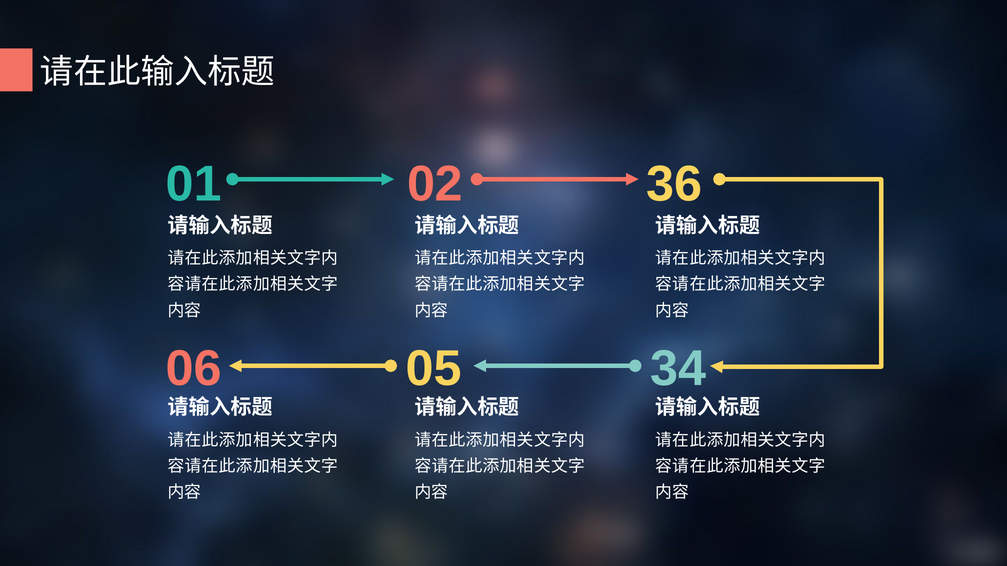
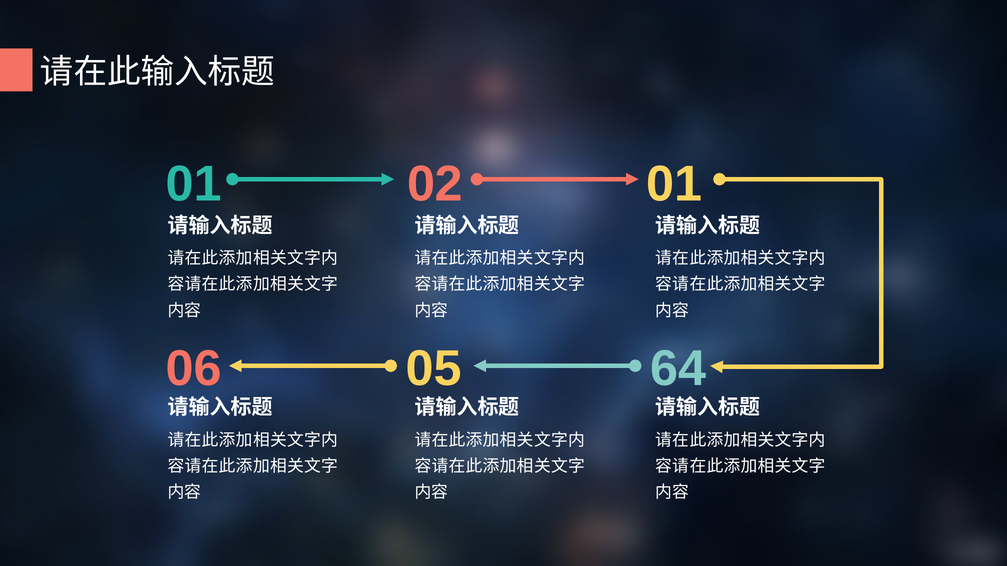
02 36: 36 -> 01 (674, 184)
34: 34 -> 64 (678, 369)
